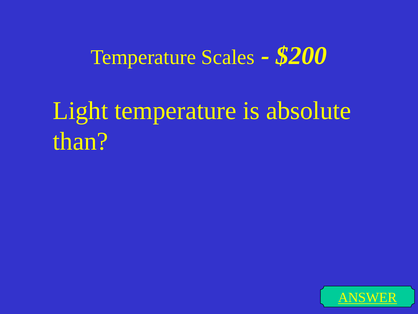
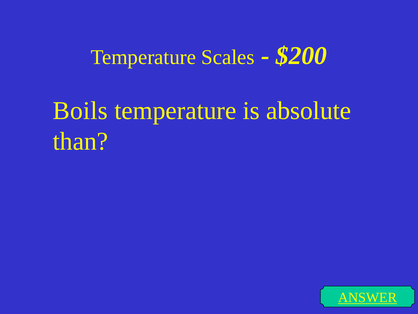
Light: Light -> Boils (80, 111)
